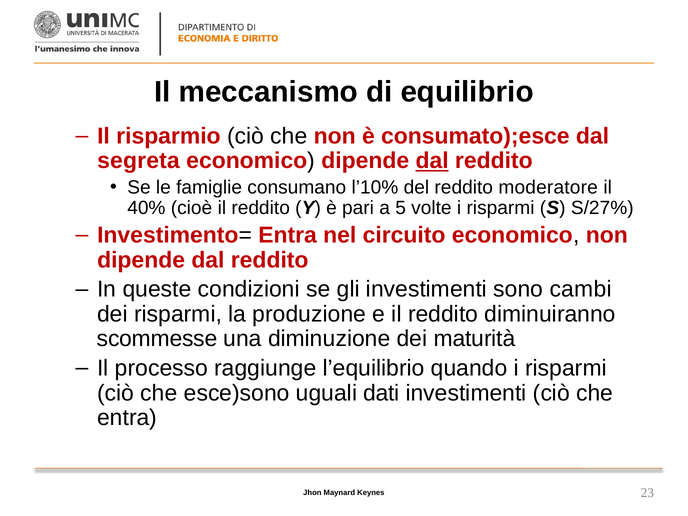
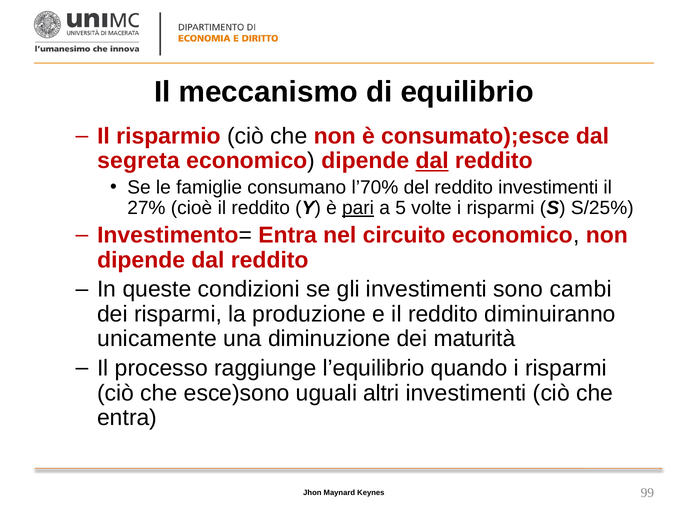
l’10%: l’10% -> l’70% (375, 187)
reddito moderatore: moderatore -> investimenti (548, 187)
40%: 40% -> 27% (146, 208)
pari underline: none -> present (358, 208)
S/27%: S/27% -> S/25% (602, 208)
scommesse: scommesse -> unicamente (157, 339)
dati: dati -> altri (381, 393)
23: 23 -> 99 (647, 493)
